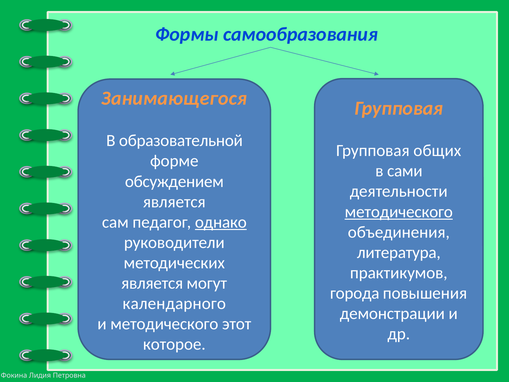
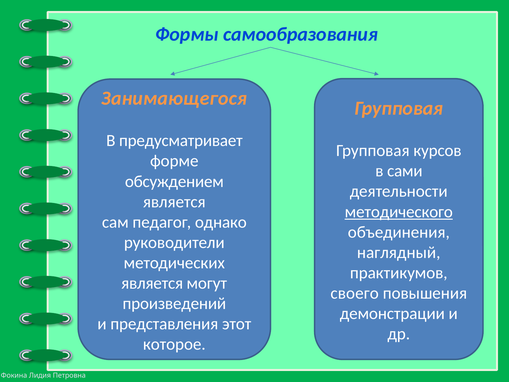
образовательной: образовательной -> предусматривает (181, 141)
общих: общих -> курсов (437, 151)
однако underline: present -> none (221, 222)
литература: литература -> наглядный (399, 252)
города: города -> своего (355, 293)
календарного: календарного -> произведений (174, 303)
и методического: методического -> представления (164, 324)
